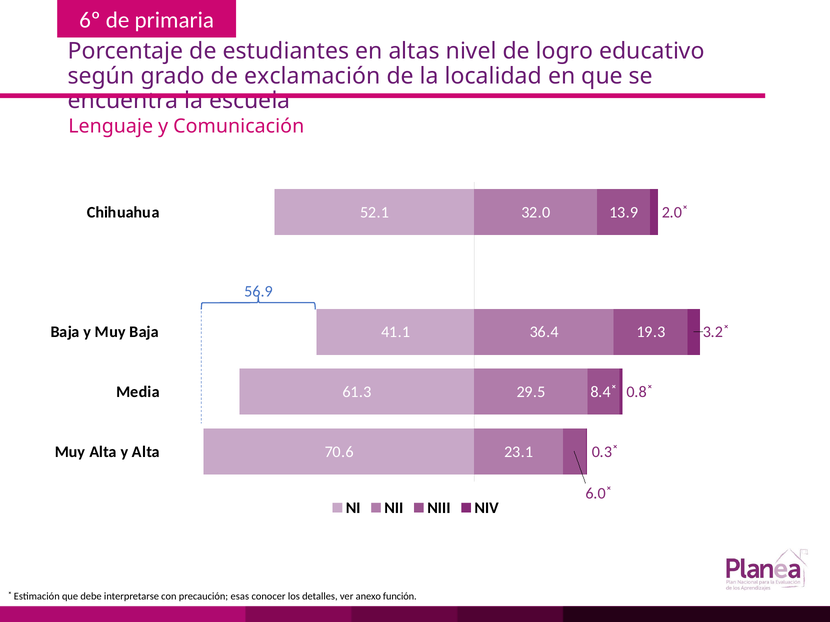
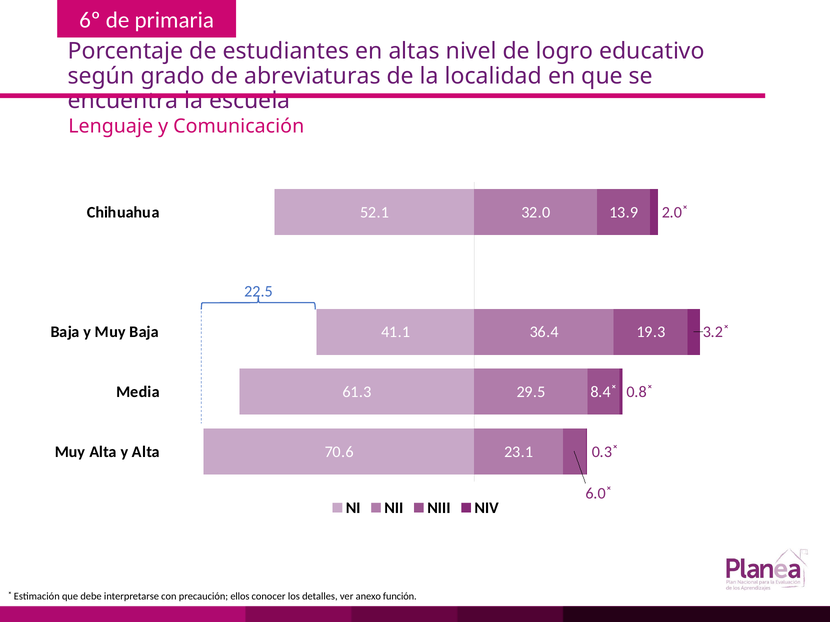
exclamación: exclamación -> abreviaturas (312, 76)
56.9: 56.9 -> 22.5 (258, 292)
esas: esas -> ellos (240, 597)
